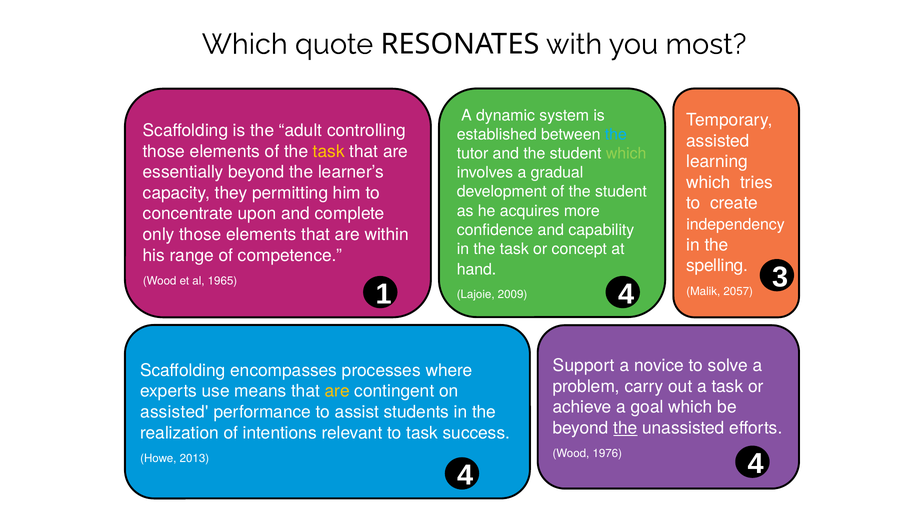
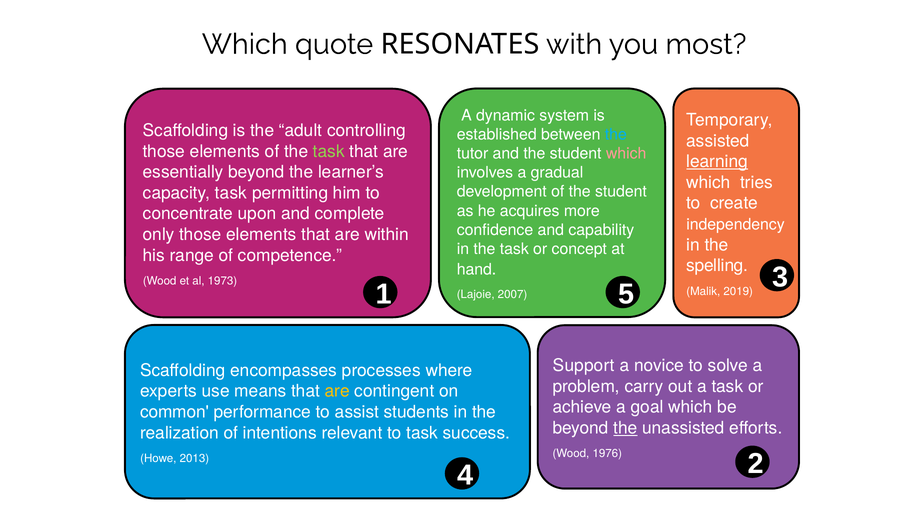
task colour: yellow -> light green (329, 151)
which colour: light green -> pink (626, 154)
learning underline: none -> present (717, 162)
capacity they: they -> task (231, 193)
1965: 1965 -> 1973 (222, 281)
1 4: 4 -> 5 (626, 294)
2057: 2057 -> 2019 (738, 291)
2009: 2009 -> 2007 (513, 294)
assisted: assisted -> common (175, 412)
4 4: 4 -> 2 (756, 464)
